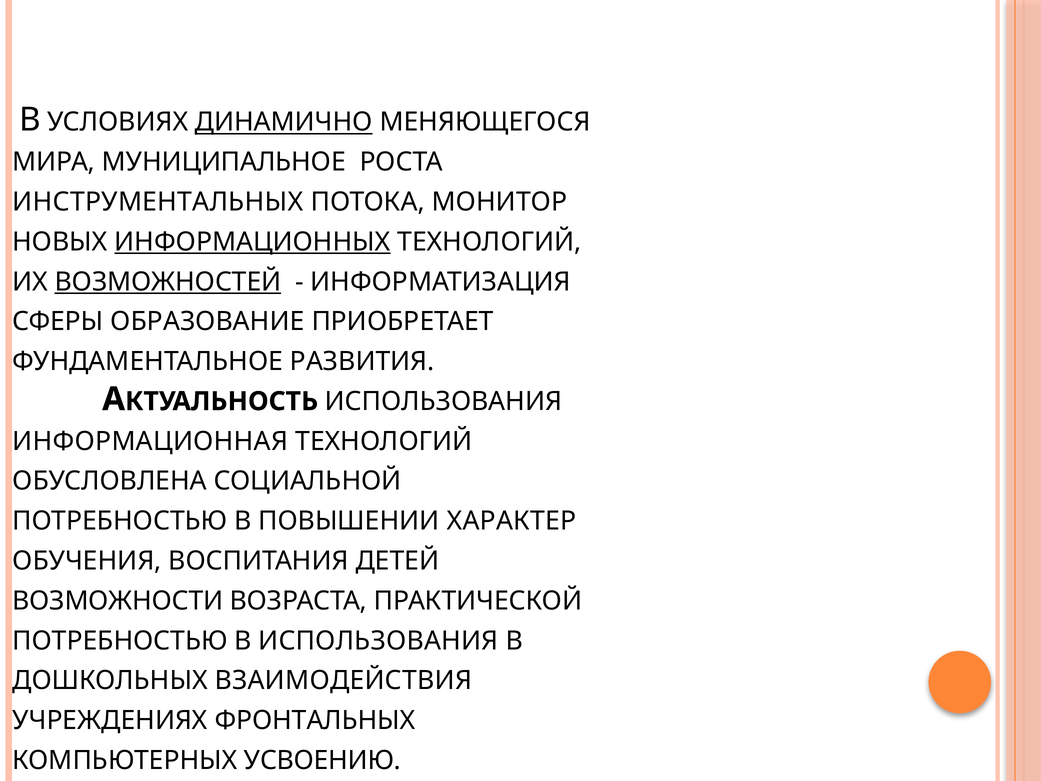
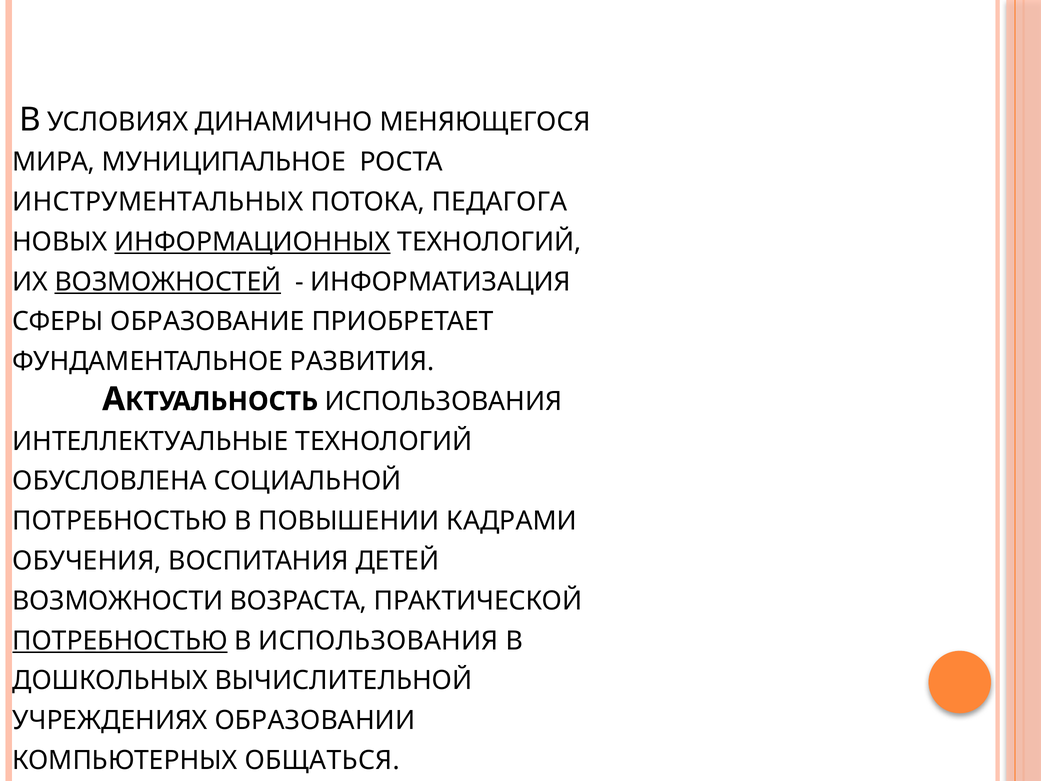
ДИНАМИЧНО underline: present -> none (284, 122)
МОНИТОР: МОНИТОР -> ПЕДАГОГА (499, 202)
ИНФОРМАЦИОННАЯ: ИНФОРМАЦИОННАЯ -> ИНТЕЛЛЕКТУАЛЬНЫЕ (150, 441)
ХАРАКТЕР: ХАРАКТЕР -> КАДРАМИ (512, 521)
ПОТРЕБНОСТЬЮ underline: none -> present (120, 641)
ВЗАИМОДЕЙСТВИЯ: ВЗАИМОДЕЙСТВИЯ -> ВЫЧИСЛИТЕЛЬНОЙ (343, 680)
ФРОНТАЛЬНЫХ: ФРОНТАЛЬНЫХ -> ОБРАЗОВАНИИ (315, 720)
УСВОЕНИЮ: УСВОЕНИЮ -> ОБЩАТЬСЯ (322, 760)
